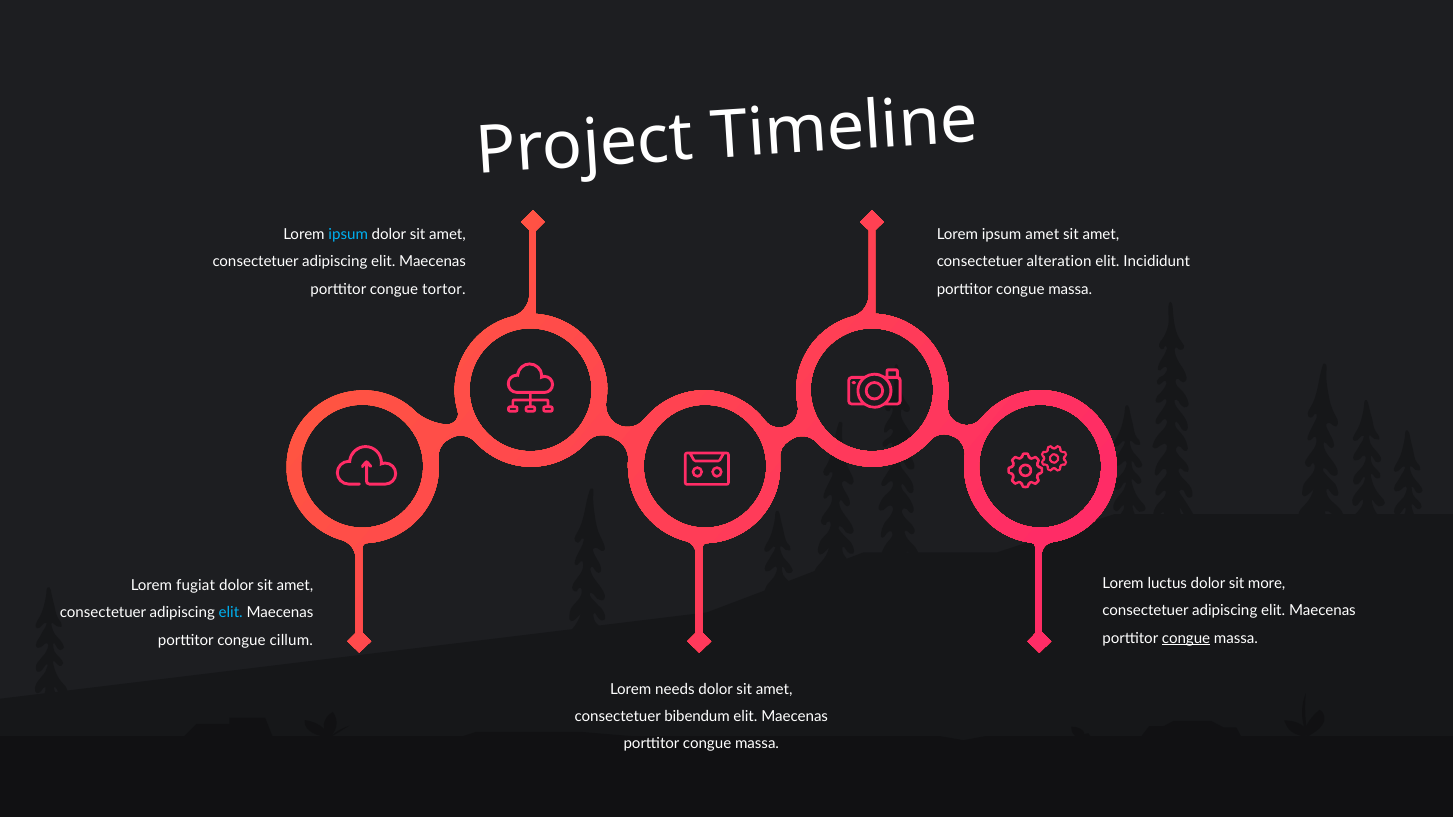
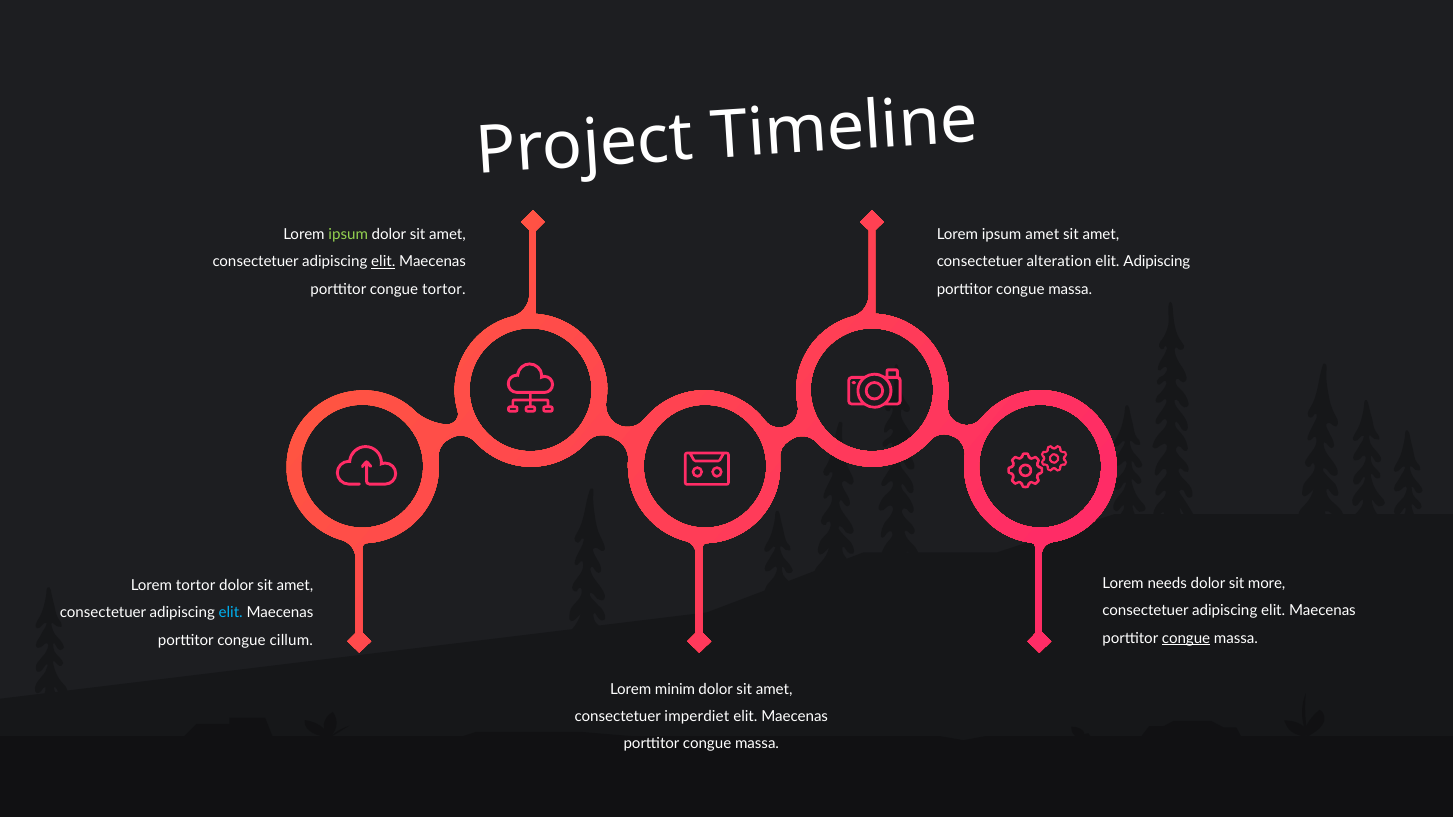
ipsum colour: light blue -> light green (348, 235)
elit underline: none -> present (383, 262)
elit Incididunt: Incididunt -> Adipiscing (1157, 262)
luctus: luctus -> needs (1167, 584)
Lorem fugiat: fugiat -> tortor (196, 586)
needs: needs -> minim (675, 690)
bibendum: bibendum -> imperdiet (697, 717)
